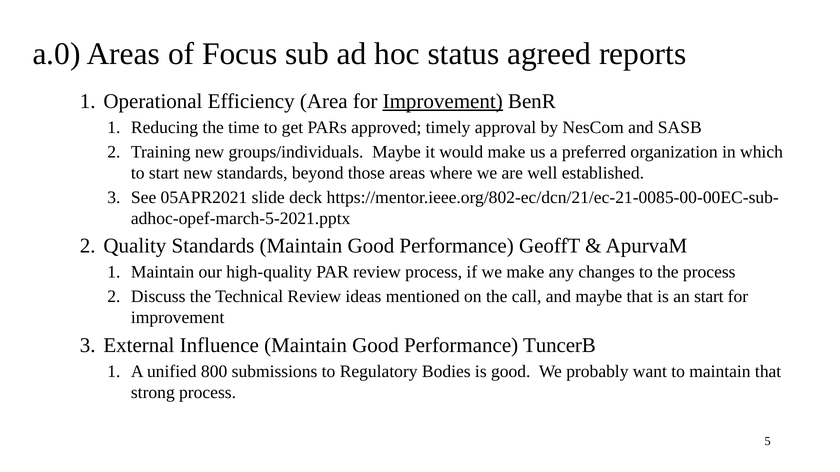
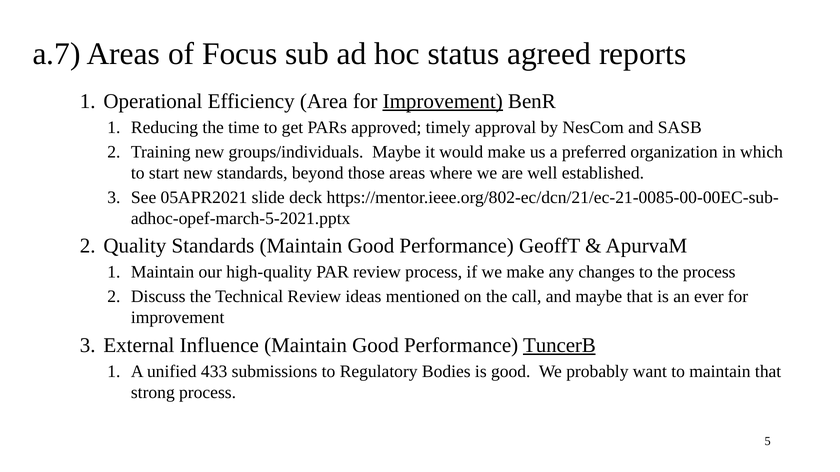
a.0: a.0 -> a.7 (57, 54)
an start: start -> ever (709, 297)
TuncerB underline: none -> present (559, 346)
800: 800 -> 433 (214, 372)
